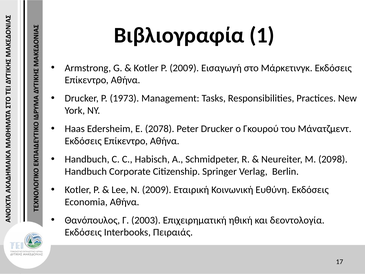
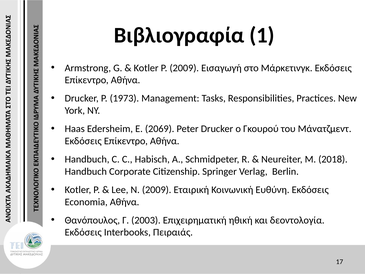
2078: 2078 -> 2069 (160, 129)
2098: 2098 -> 2018 (333, 159)
